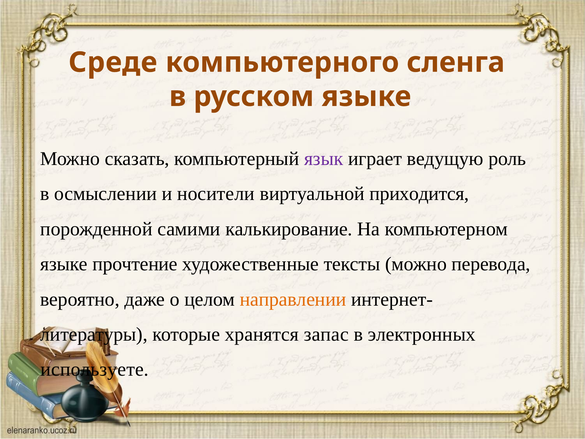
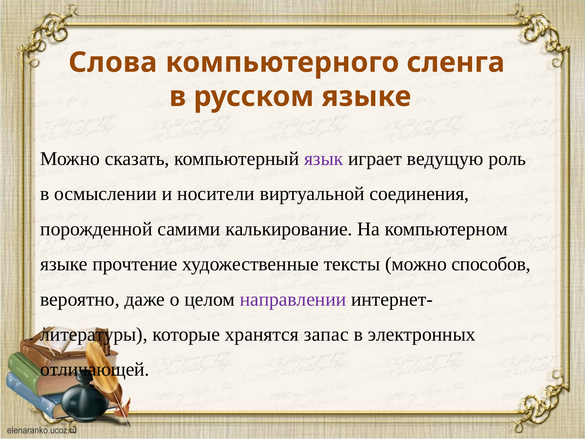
Среде: Среде -> Слова (113, 62)
приходится: приходится -> соединения (419, 194)
перевода: перевода -> способов (491, 264)
направлении colour: orange -> purple (293, 299)
используете: используете -> отличающей (95, 369)
